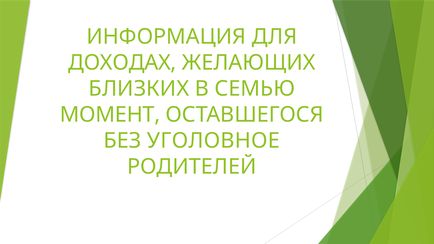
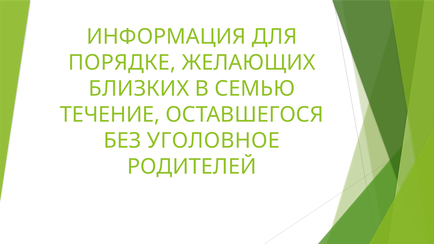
ДОХОДАХ: ДОХОДАХ -> ПОРЯДКЕ (122, 63)
МОМЕНТ: МОМЕНТ -> ТЕЧЕНИЕ (110, 115)
